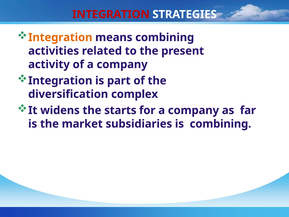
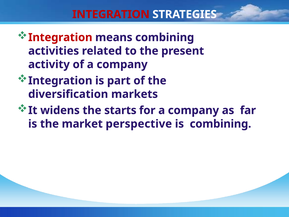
Integration colour: orange -> red (60, 37)
complex: complex -> markets (135, 94)
subsidiaries: subsidiaries -> perspective (139, 124)
